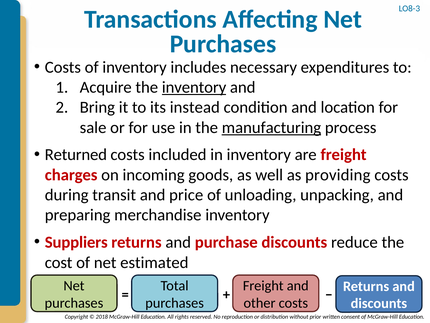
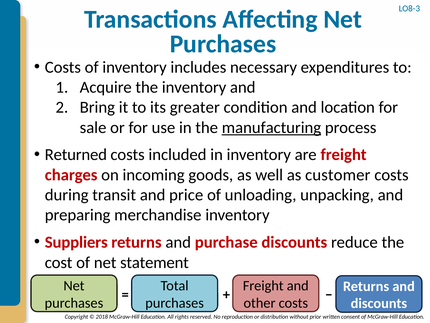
inventory underline: present -> none (194, 87)
instead: instead -> greater (195, 107)
providing: providing -> customer (338, 175)
estimated: estimated -> statement (154, 262)
